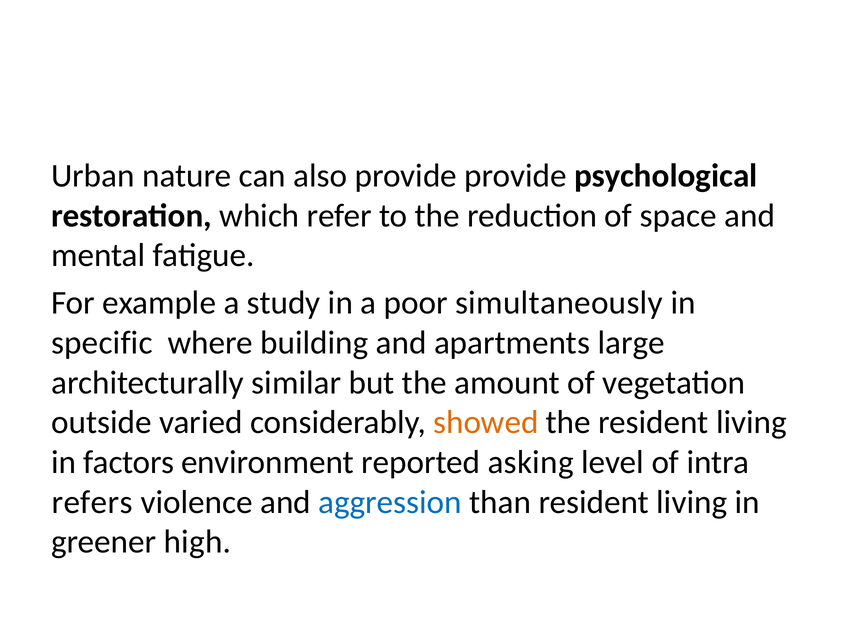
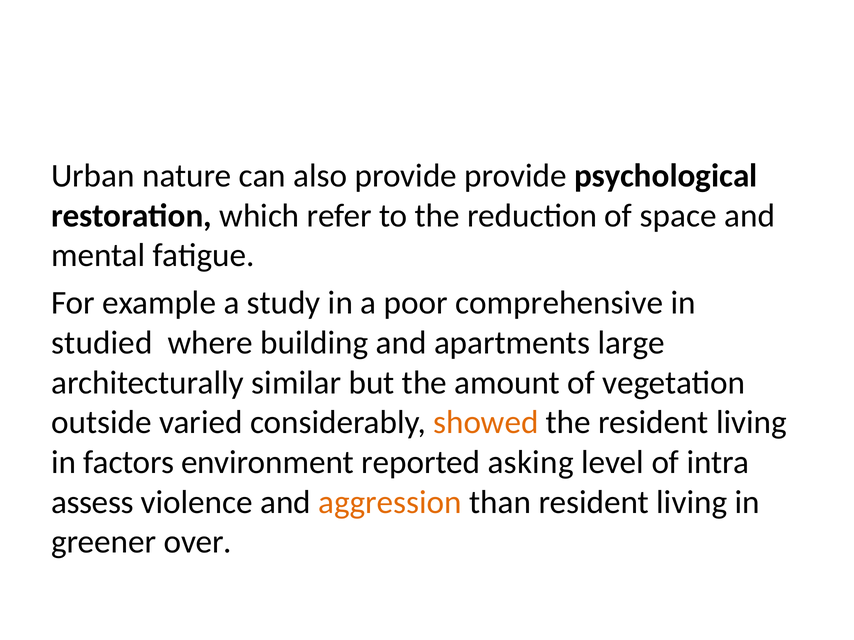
simultaneously: simultaneously -> comprehensive (559, 303)
specific: specific -> studied (102, 343)
refers: refers -> assess (92, 503)
aggression colour: blue -> orange (390, 503)
high: high -> over (198, 542)
